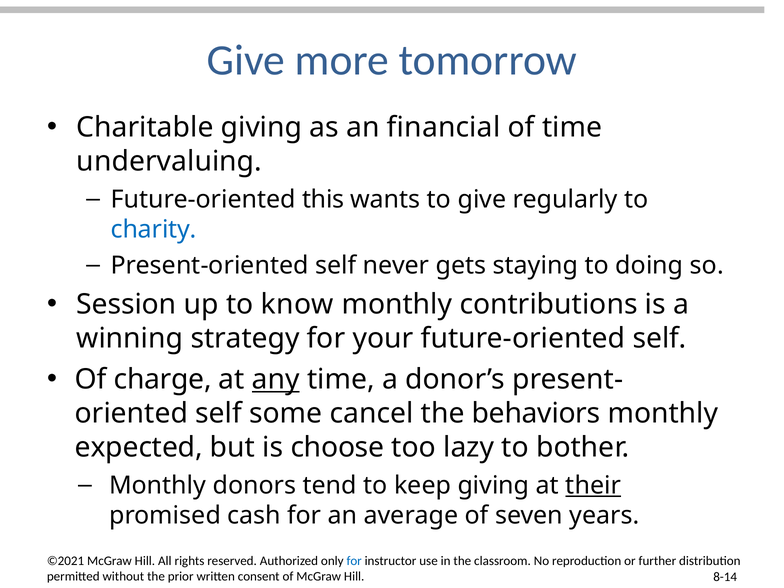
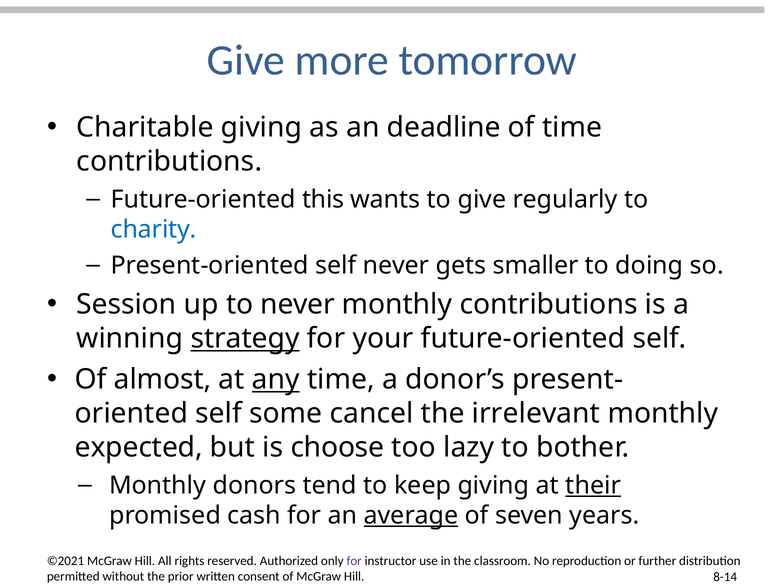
financial: financial -> deadline (444, 127)
undervaluing: undervaluing -> contributions (169, 161)
staying: staying -> smaller (536, 265)
to know: know -> never (298, 305)
strategy underline: none -> present (245, 339)
charge: charge -> almost (163, 380)
behaviors: behaviors -> irrelevant (536, 413)
average underline: none -> present (411, 515)
for colour: blue -> purple (354, 561)
